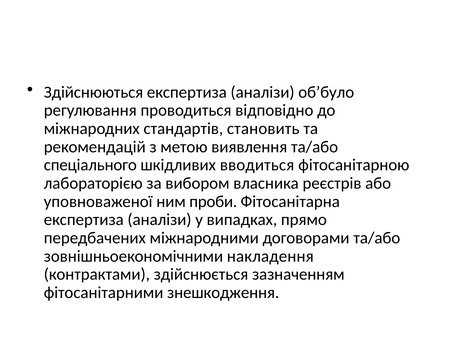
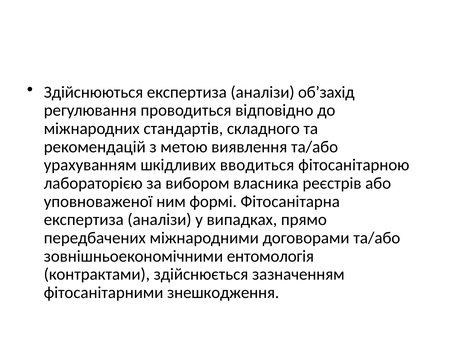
об’було: об’було -> об’захід (326, 92)
становить: становить -> складного (263, 129)
спеціального: спеціального -> урахуванням (90, 165)
проби: проби -> формі (213, 201)
накладення: накладення -> ентомологія (270, 256)
